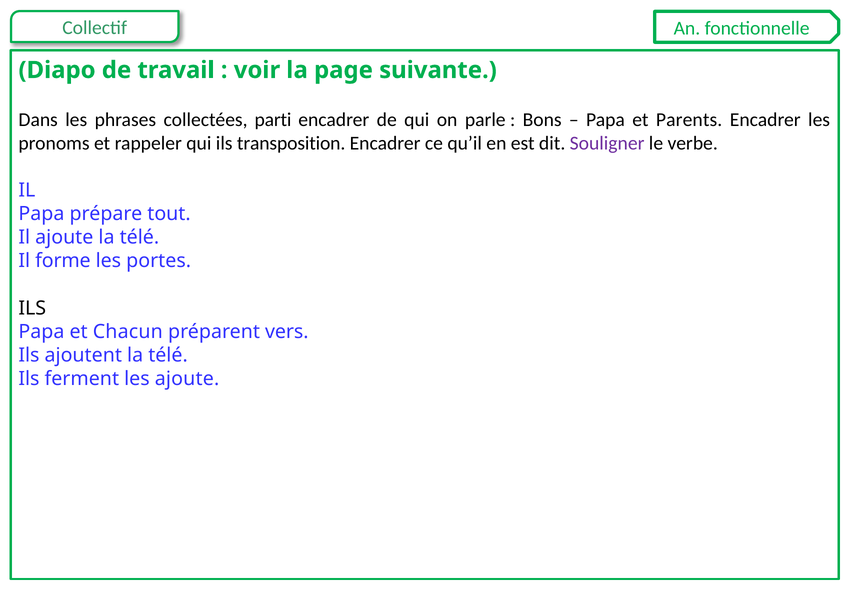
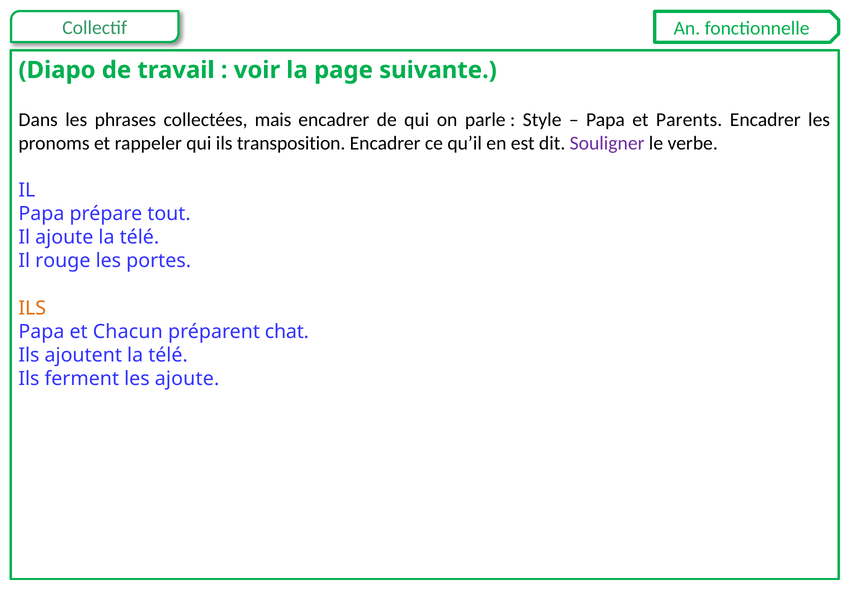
parti: parti -> mais (273, 119)
Bons: Bons -> Style (542, 119)
forme: forme -> rouge (63, 261)
ILS colour: black -> orange (32, 308)
vers: vers -> chat (287, 331)
